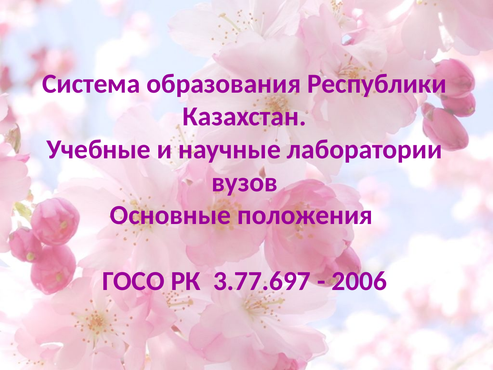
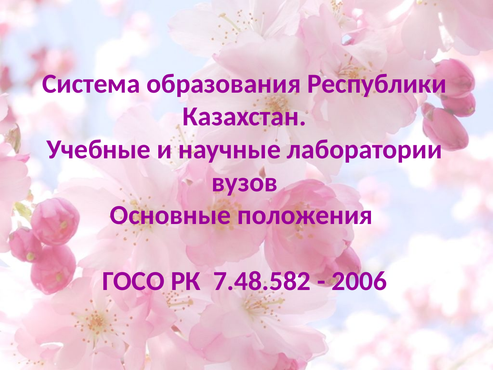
3.77.697: 3.77.697 -> 7.48.582 (262, 281)
